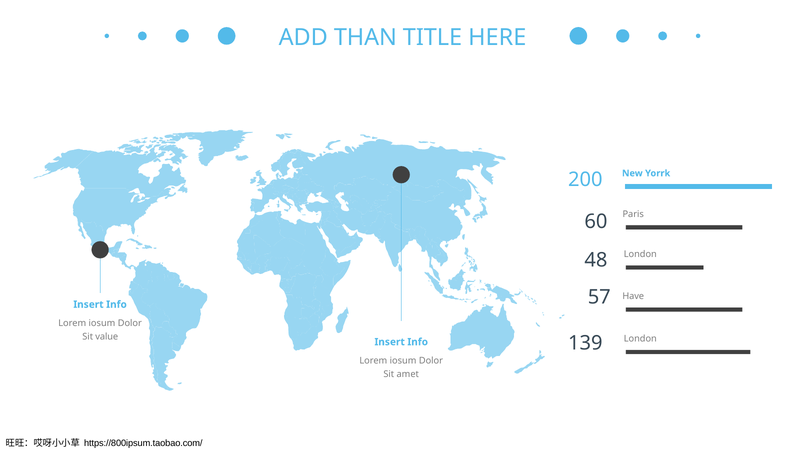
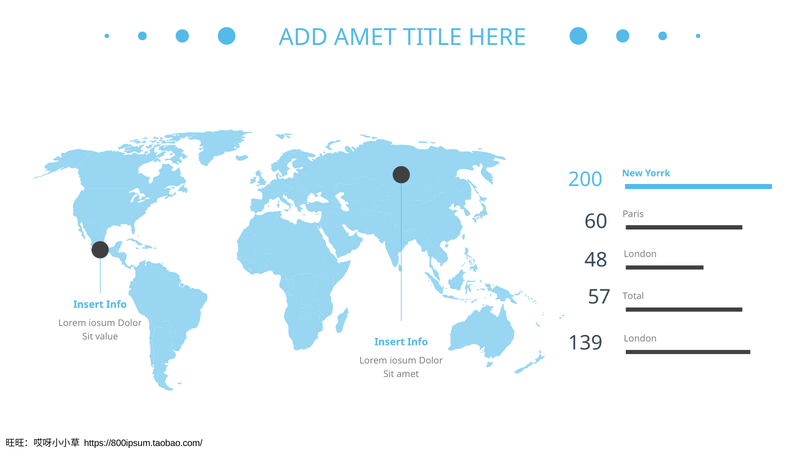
ADD THAN: THAN -> AMET (365, 38)
Have: Have -> Total (633, 296)
